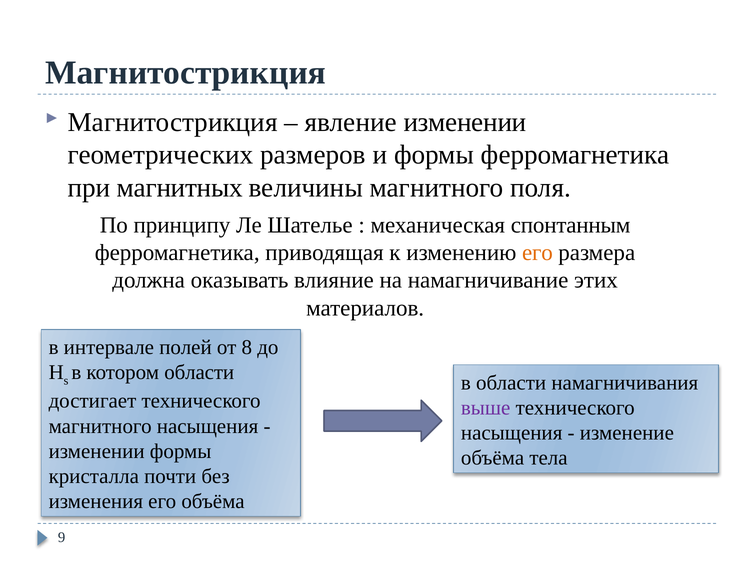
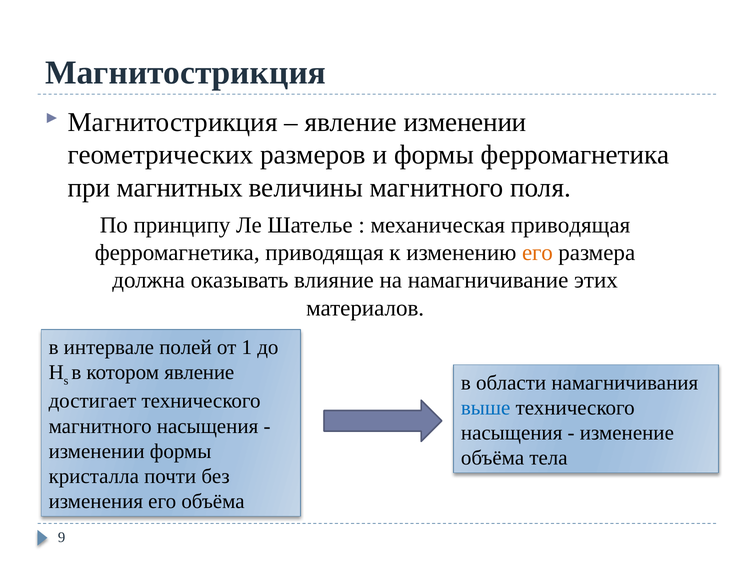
механическая спонтанным: спонтанным -> приводящая (571, 225)
8: 8 -> 1 (247, 348)
котором области: области -> явление (199, 373)
выше colour: purple -> blue (486, 408)
